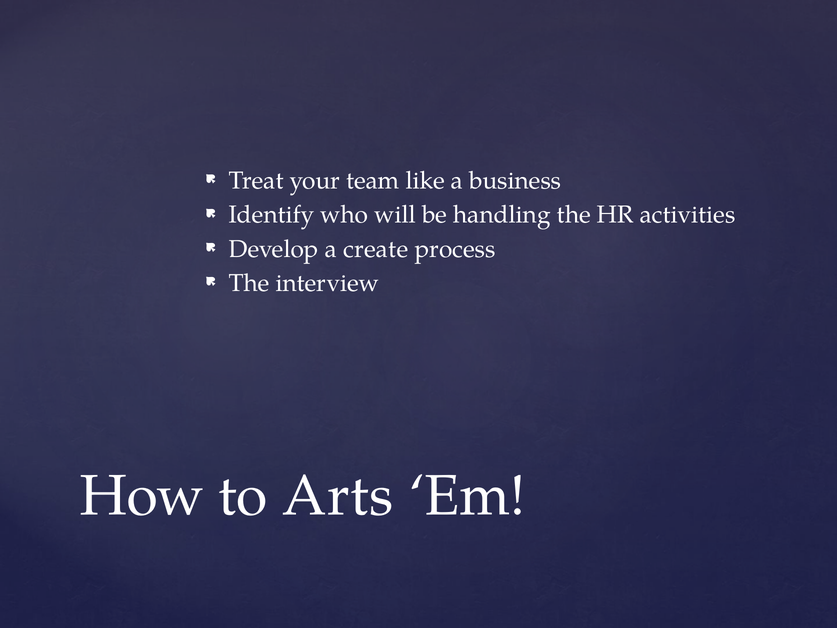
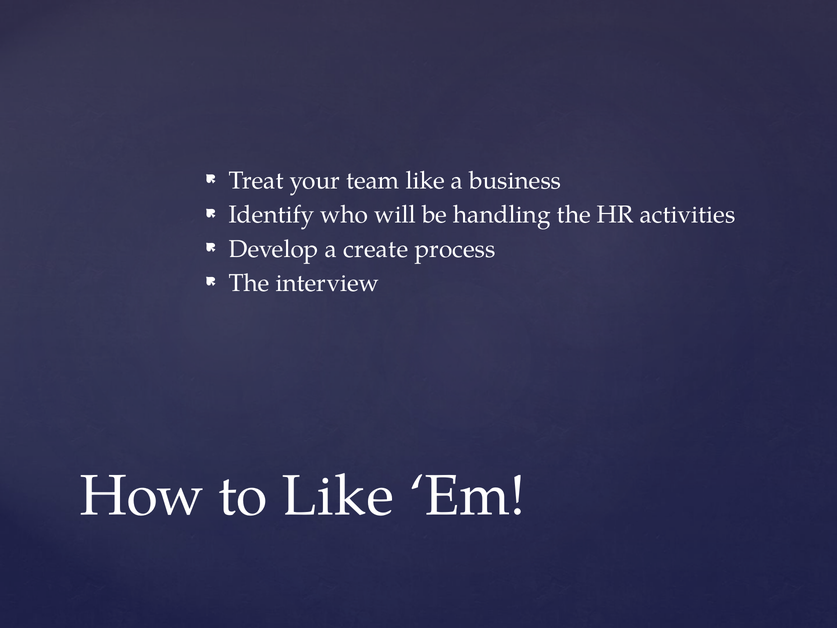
to Arts: Arts -> Like (338, 496)
